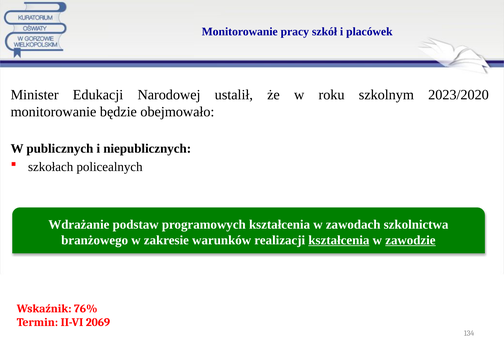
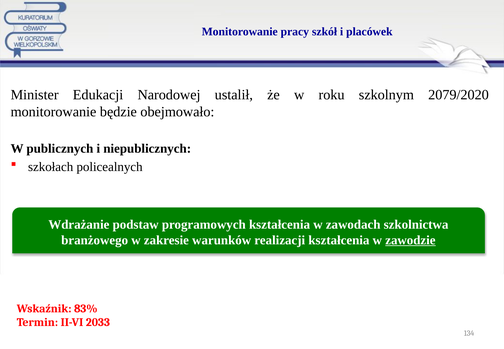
2023/2020: 2023/2020 -> 2079/2020 (459, 95)
kształcenia underline: present -> none (339, 240)
76%: 76% -> 83% (86, 308)
2069: 2069 -> 2033 (98, 322)
